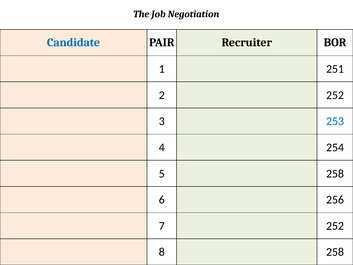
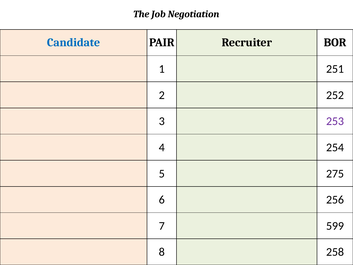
253 colour: blue -> purple (335, 121)
5 258: 258 -> 275 (335, 173)
7 252: 252 -> 599 (335, 226)
